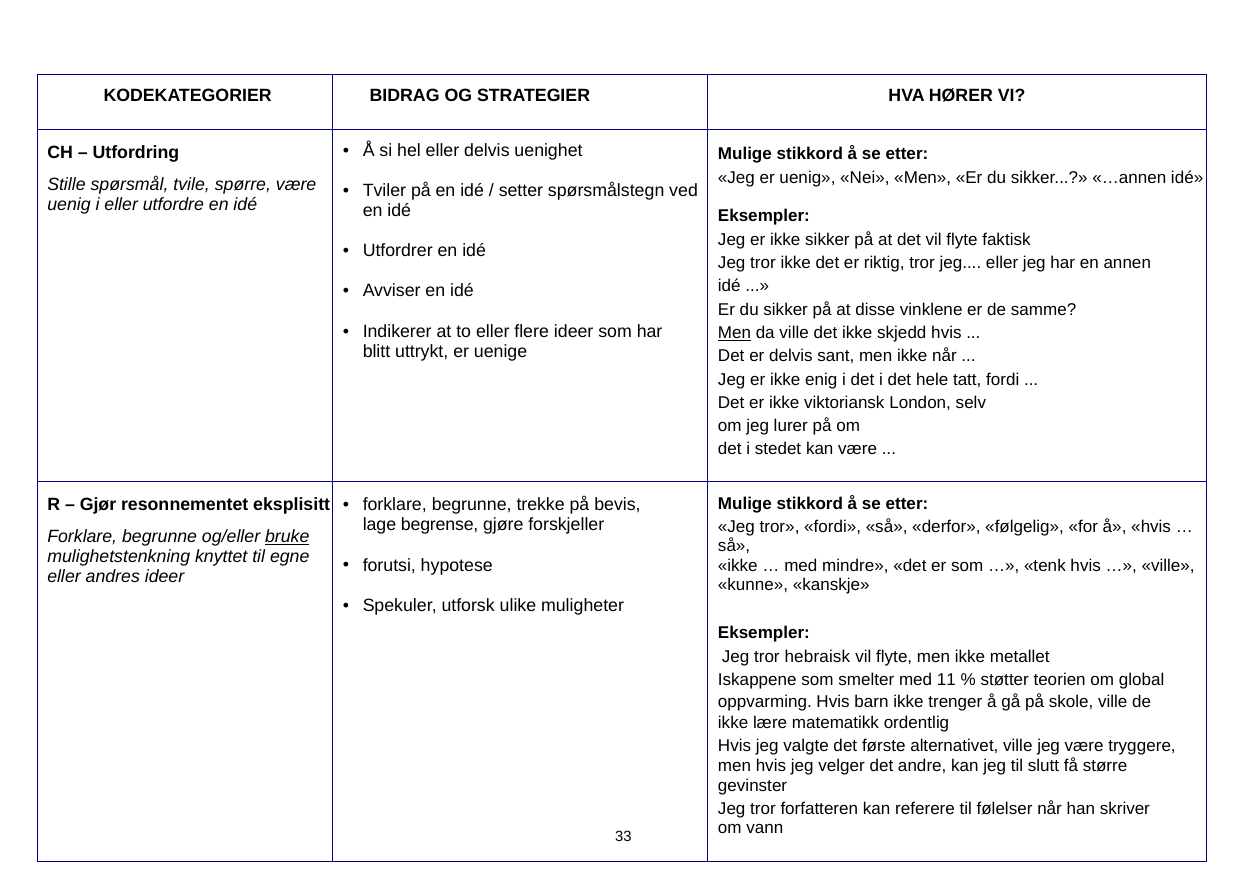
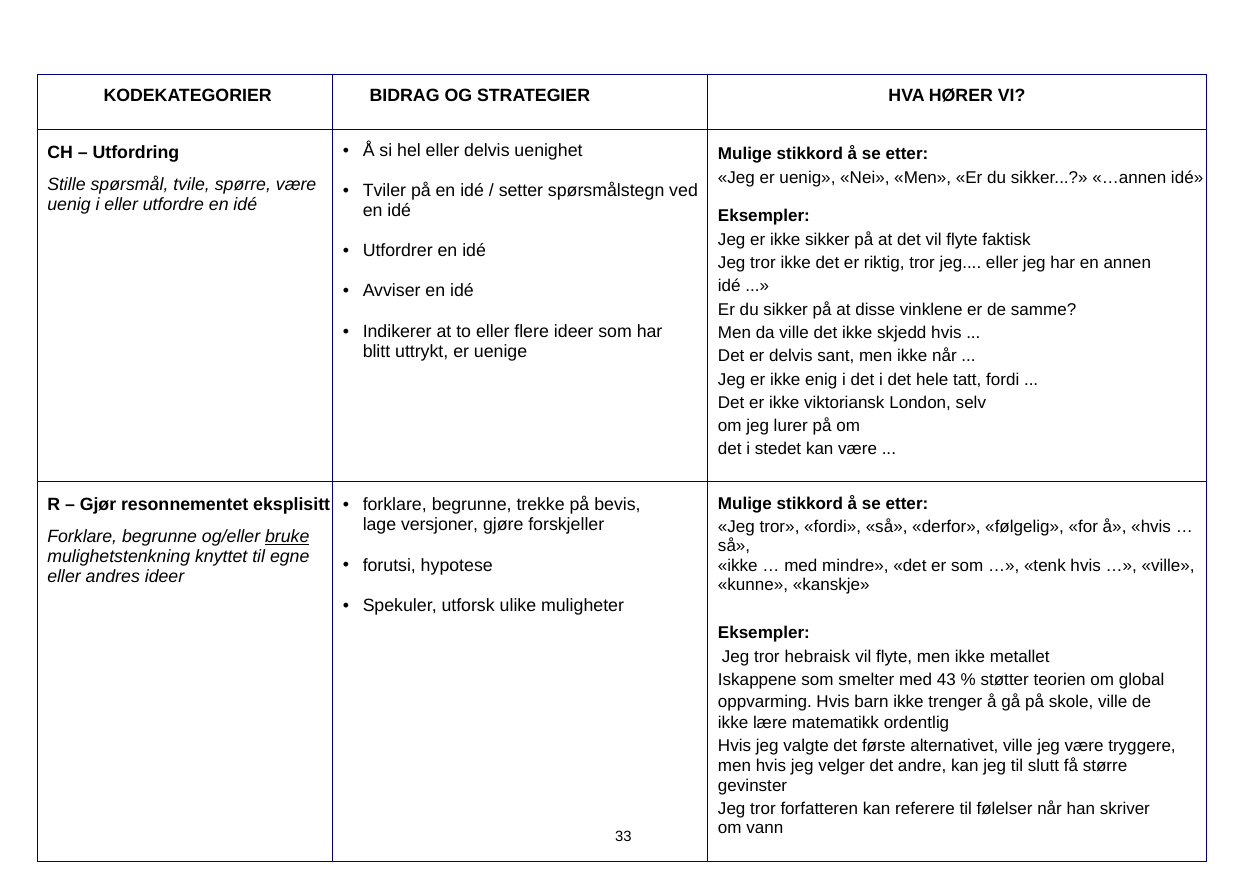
Men underline: present -> none (735, 333)
begrense: begrense -> versjoner (440, 525)
11: 11 -> 43 (946, 680)
